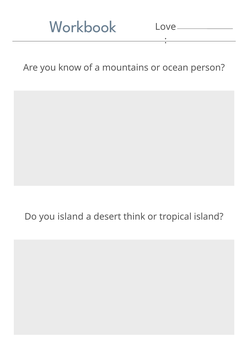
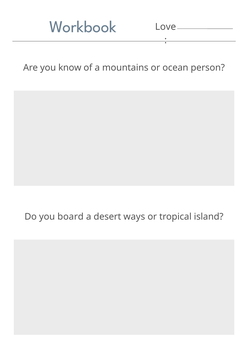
you island: island -> board (70, 216)
think: think -> ways (134, 216)
